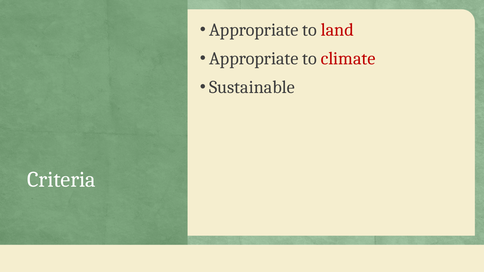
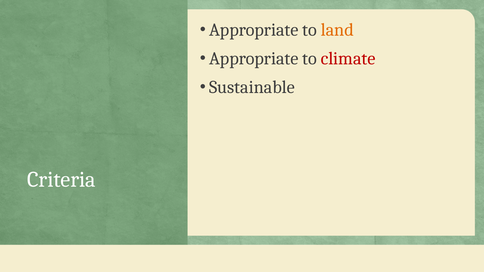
land colour: red -> orange (337, 30)
